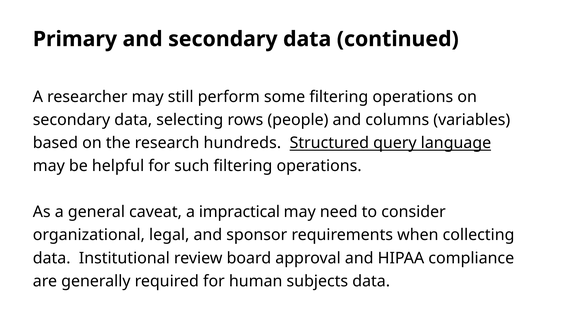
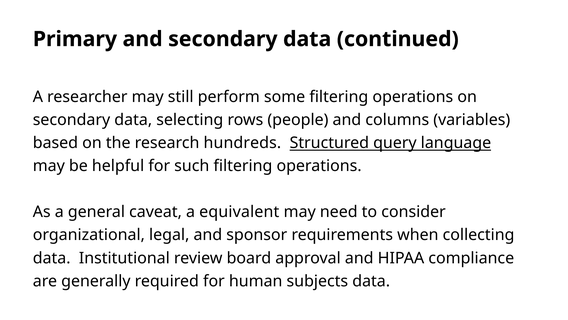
impractical: impractical -> equivalent (239, 212)
